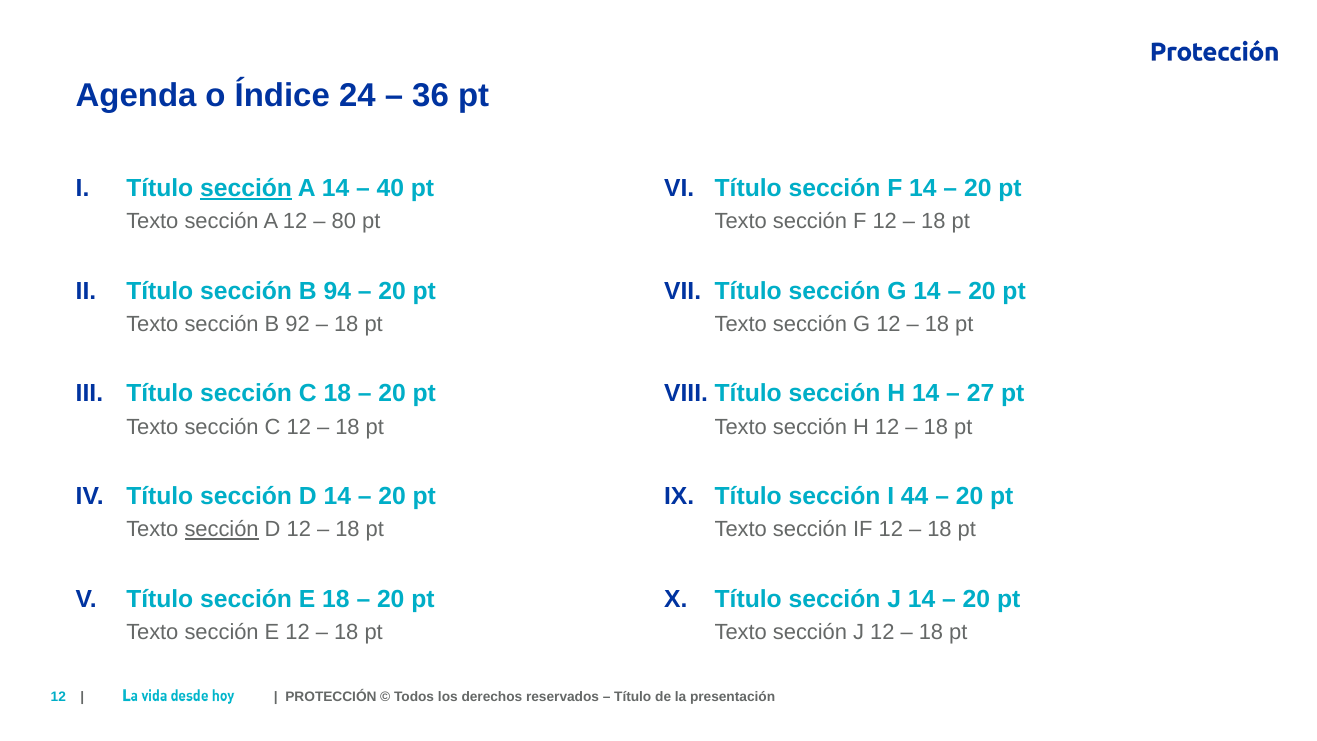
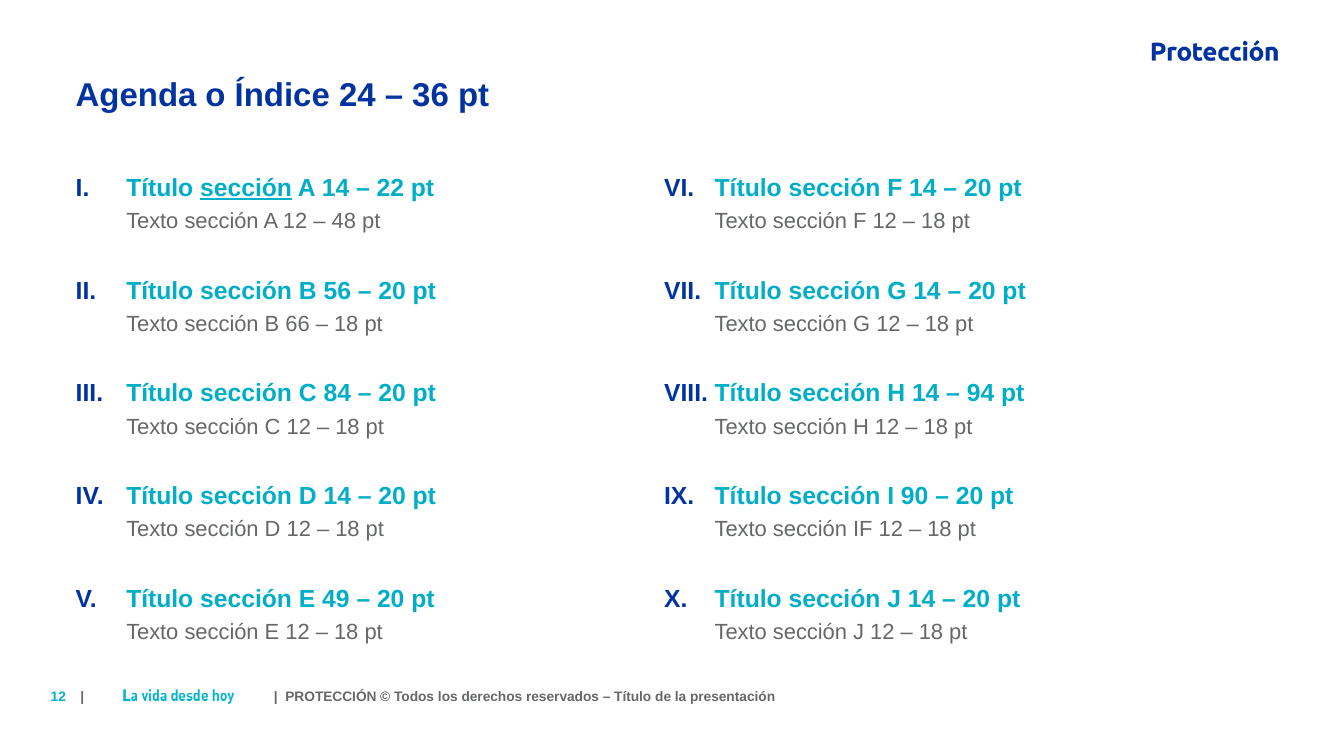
40: 40 -> 22 (390, 188)
80: 80 -> 48 (344, 222)
94: 94 -> 56 (337, 291)
92: 92 -> 66 (298, 324)
C 18: 18 -> 84 (337, 394)
27: 27 -> 94 (981, 394)
44: 44 -> 90 (915, 496)
sección underline: present -> none (222, 530)
E 18: 18 -> 49 (336, 599)
